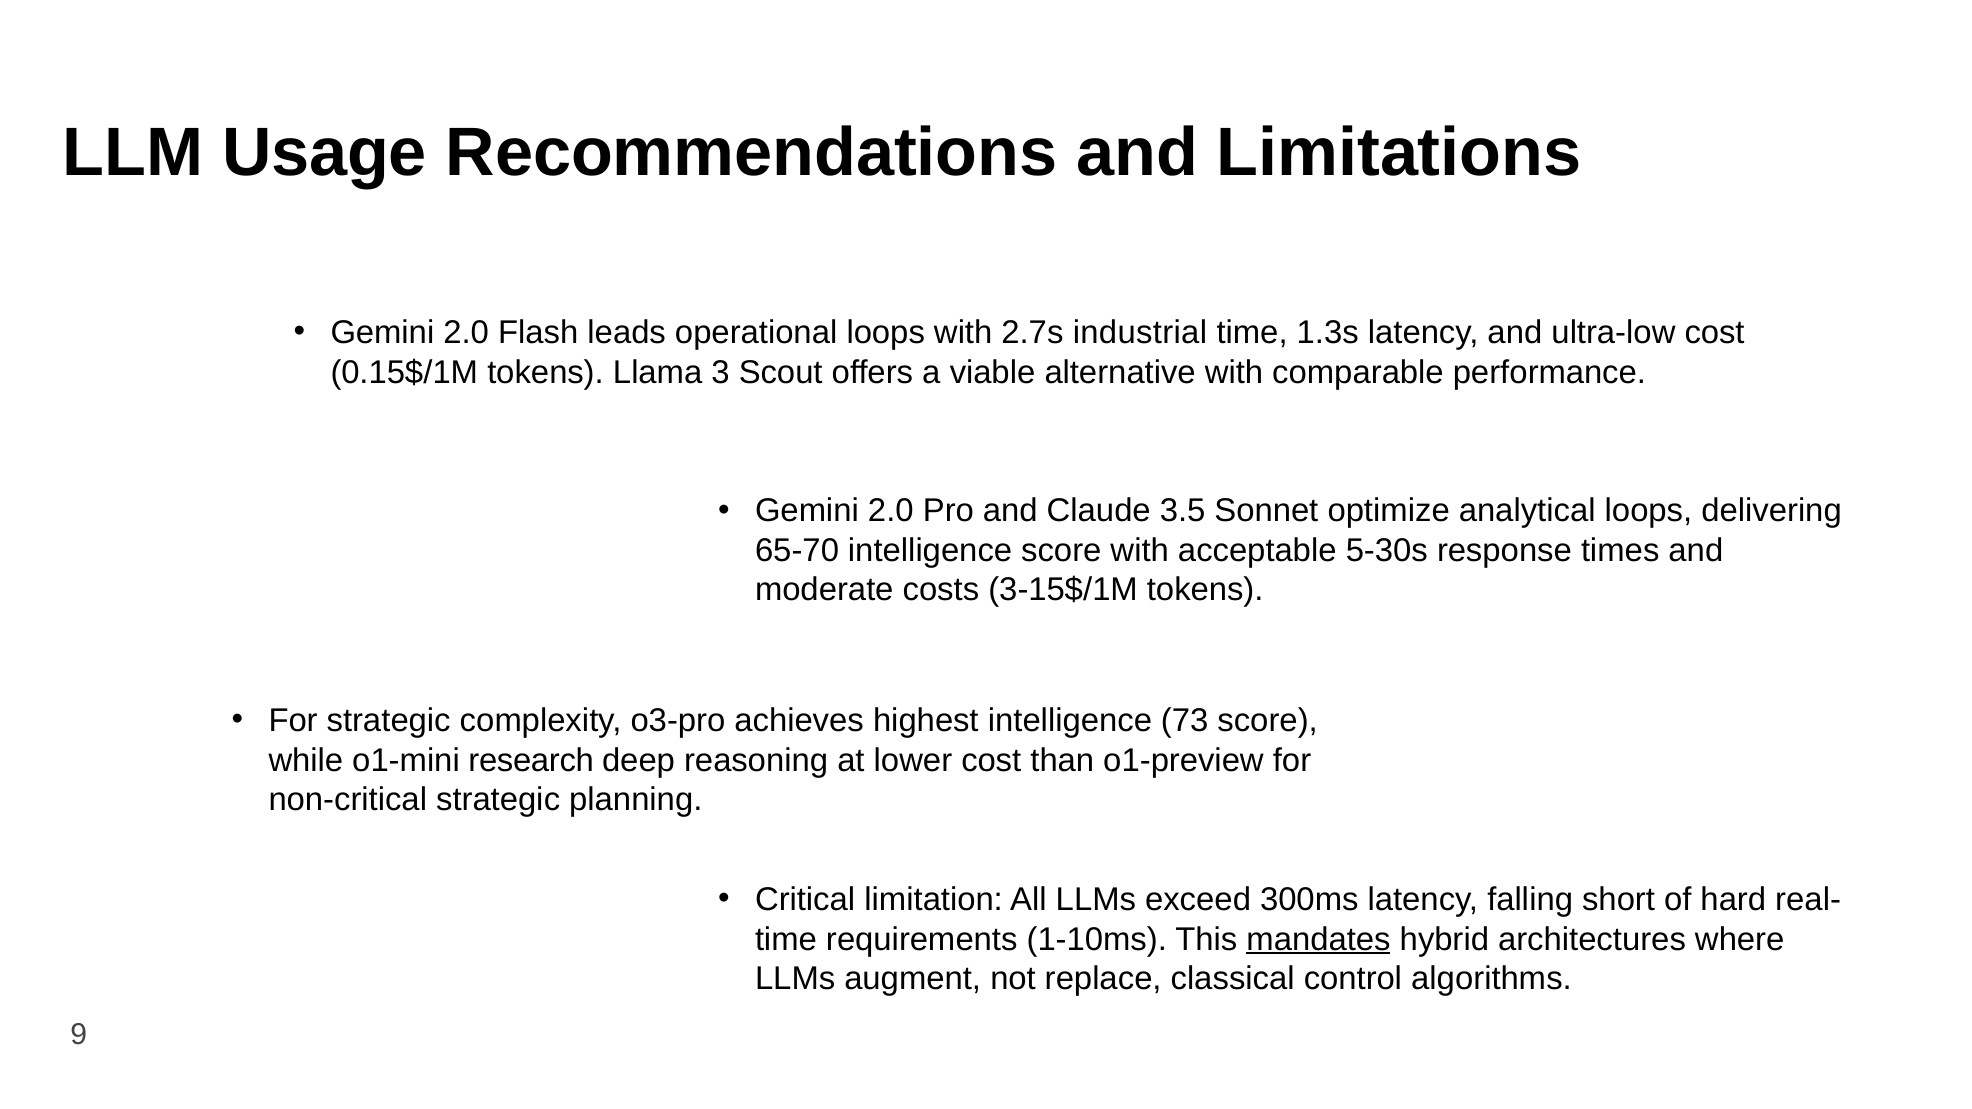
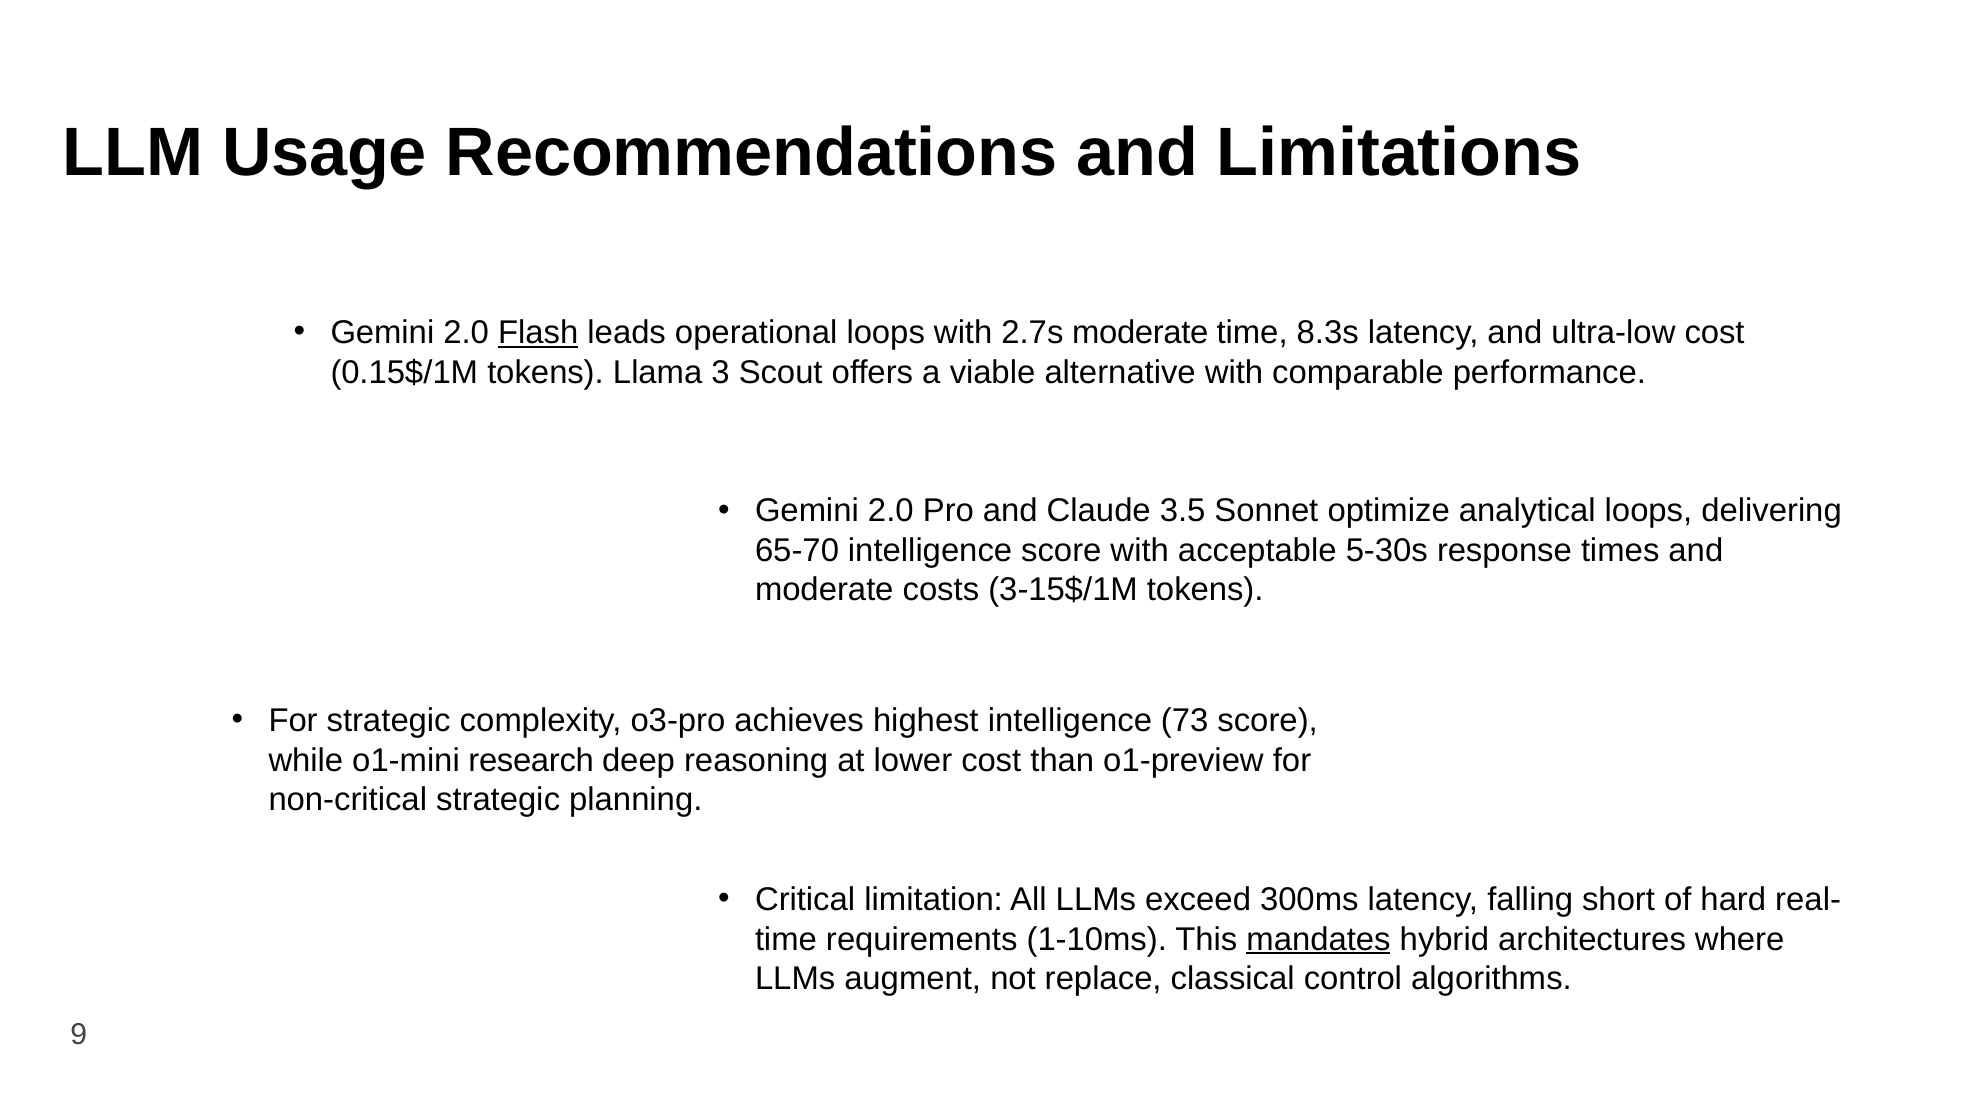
Flash underline: none -> present (538, 333)
2.7s industrial: industrial -> moderate (1140, 333)
1.3s: 1.3s -> 8.3s (1328, 333)
